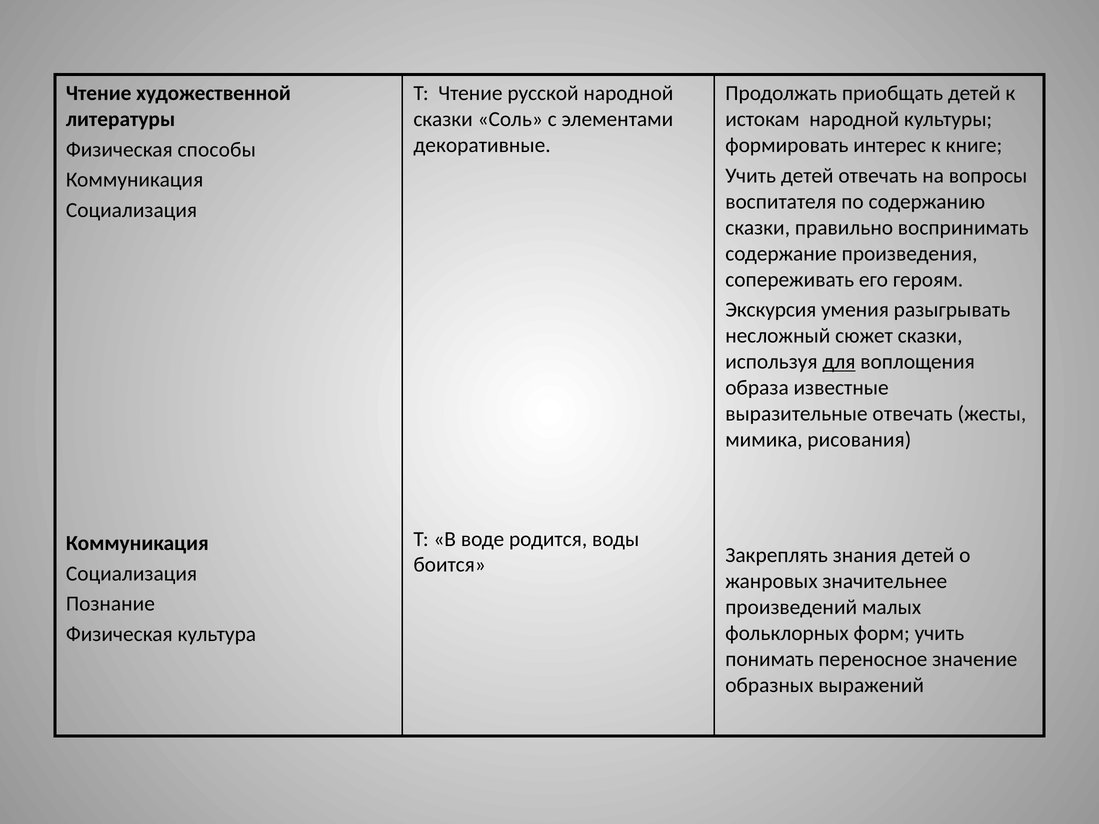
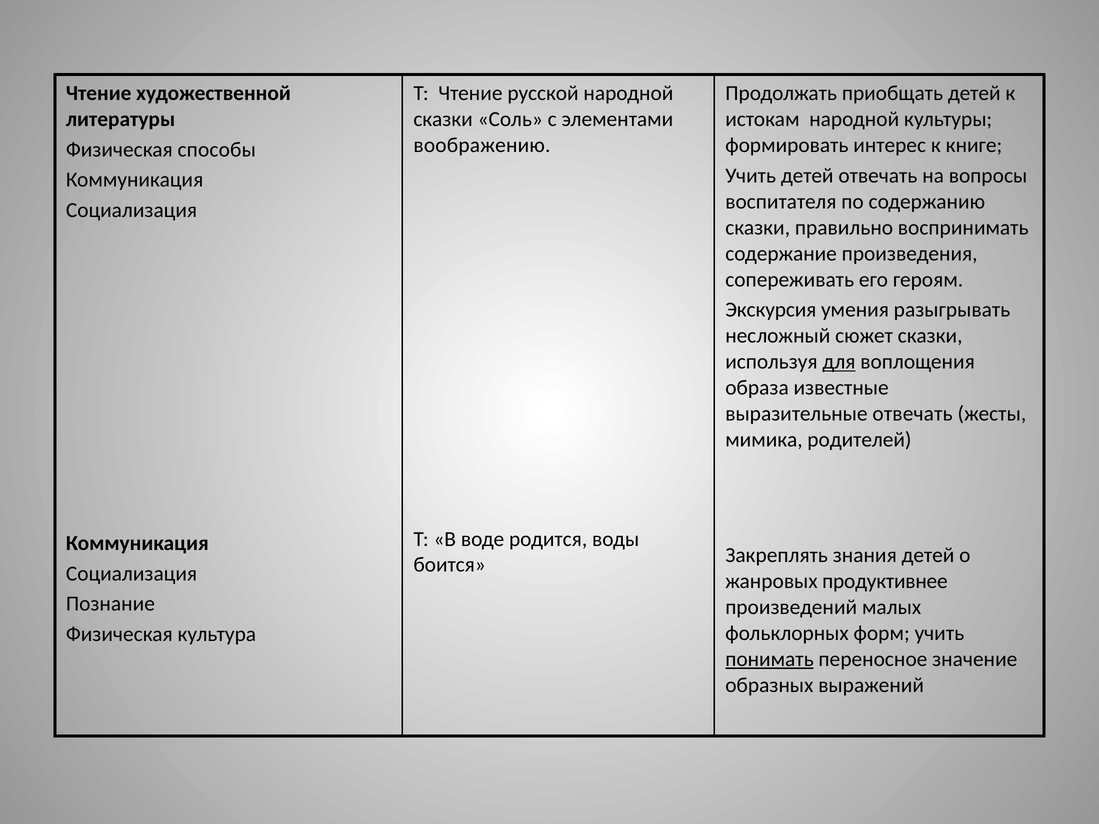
декоративные: декоративные -> воображению (482, 145)
рисования: рисования -> родителей (859, 440)
значительнее: значительнее -> продуктивнее (885, 581)
понимать underline: none -> present (769, 659)
